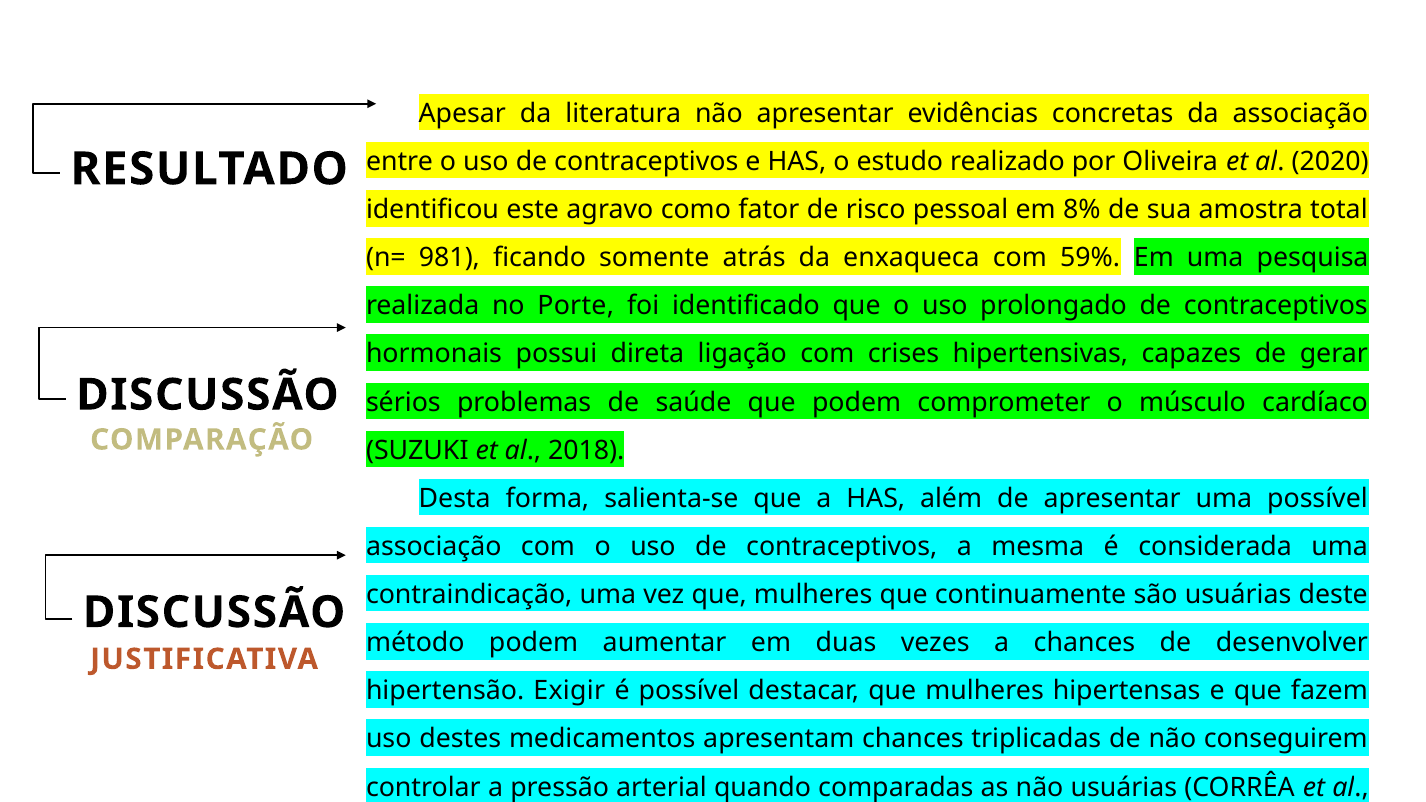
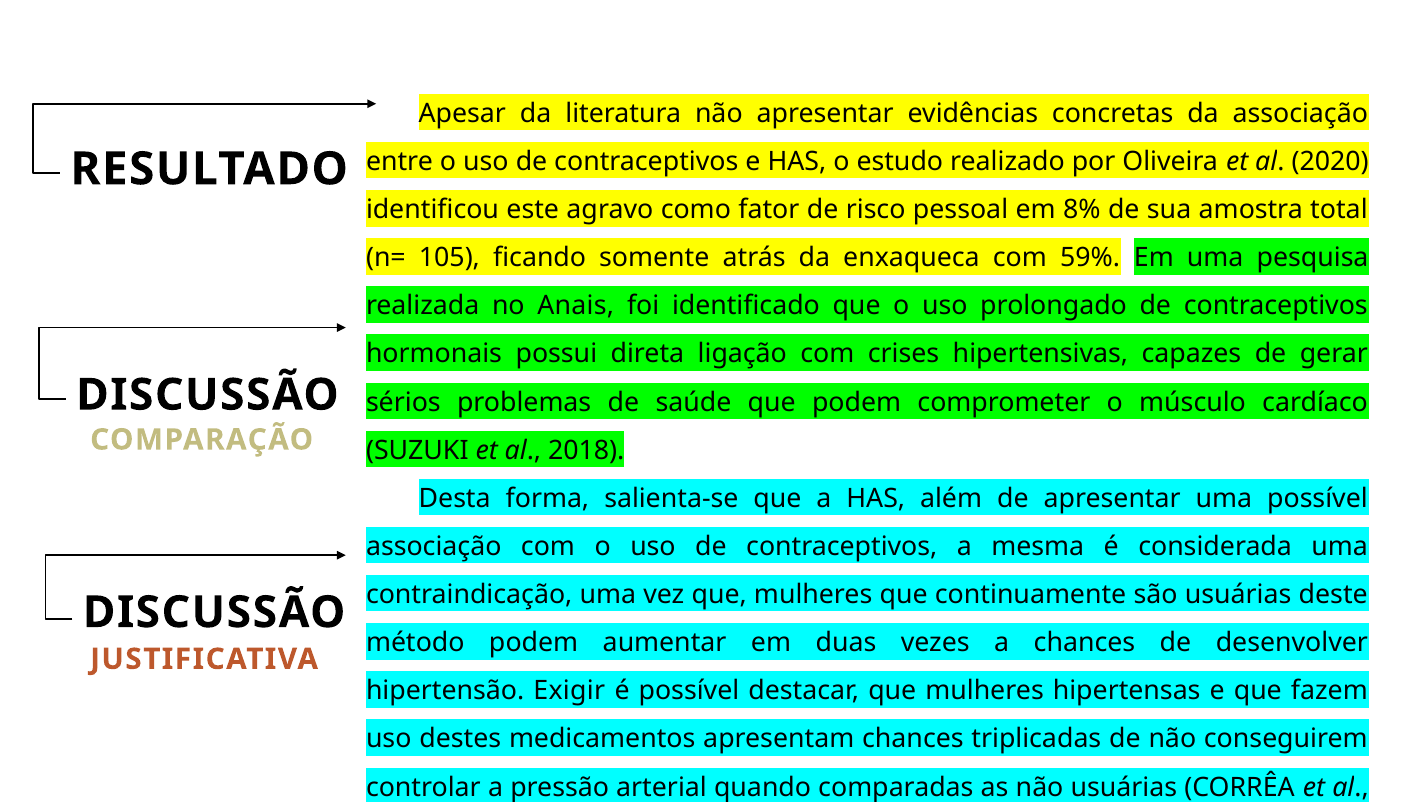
981: 981 -> 105 (449, 258)
Porte: Porte -> Anais (576, 306)
